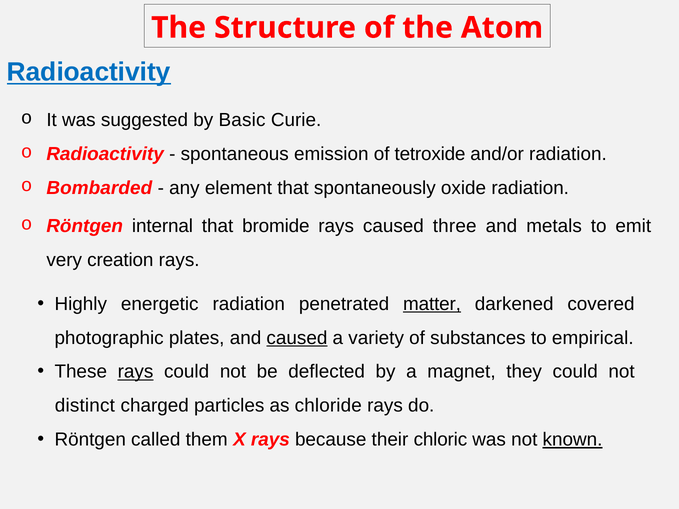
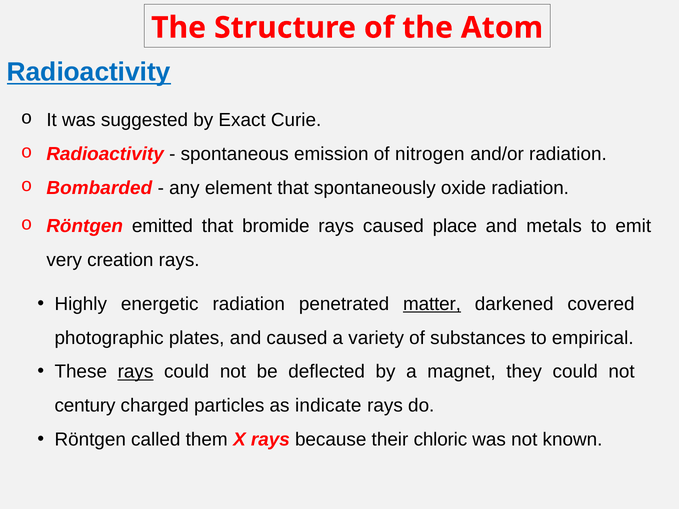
Basic: Basic -> Exact (242, 120)
tetroxide: tetroxide -> nitrogen (430, 154)
internal: internal -> emitted (162, 226)
three: three -> place (455, 226)
caused underline: present -> none (297, 338)
distinct: distinct -> century (85, 406)
chloride: chloride -> indicate (328, 406)
known underline: present -> none (573, 440)
